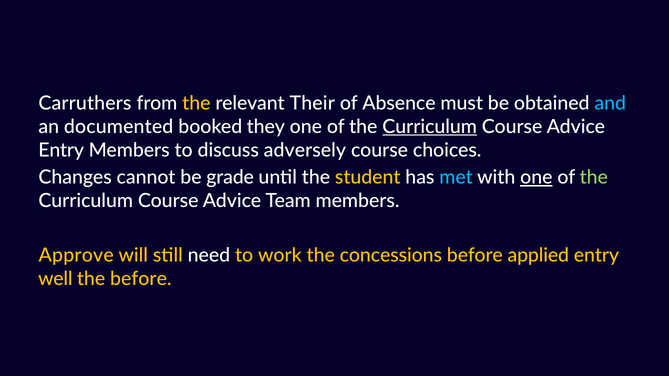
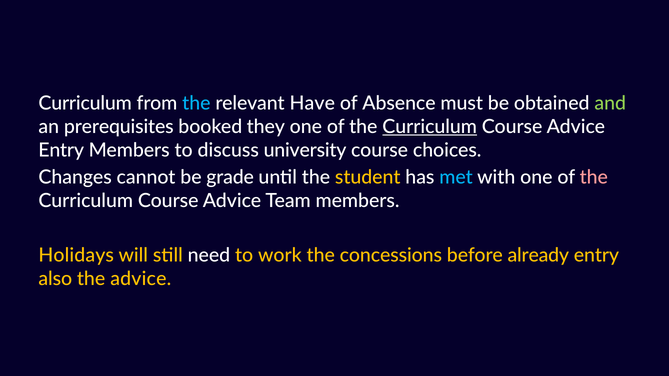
Carruthers: Carruthers -> Curriculum (85, 103)
the colour: yellow -> light blue (196, 103)
Their: Their -> Have (312, 103)
and colour: light blue -> light green (610, 103)
documented: documented -> prerequisites (119, 127)
adversely: adversely -> university (305, 150)
one underline: present -> none (536, 178)
the colour: light green -> pink (594, 178)
Approve: Approve -> Holidays (76, 256)
applied: applied -> already (538, 256)
well: well -> also (55, 279)
the before: before -> advice (141, 279)
